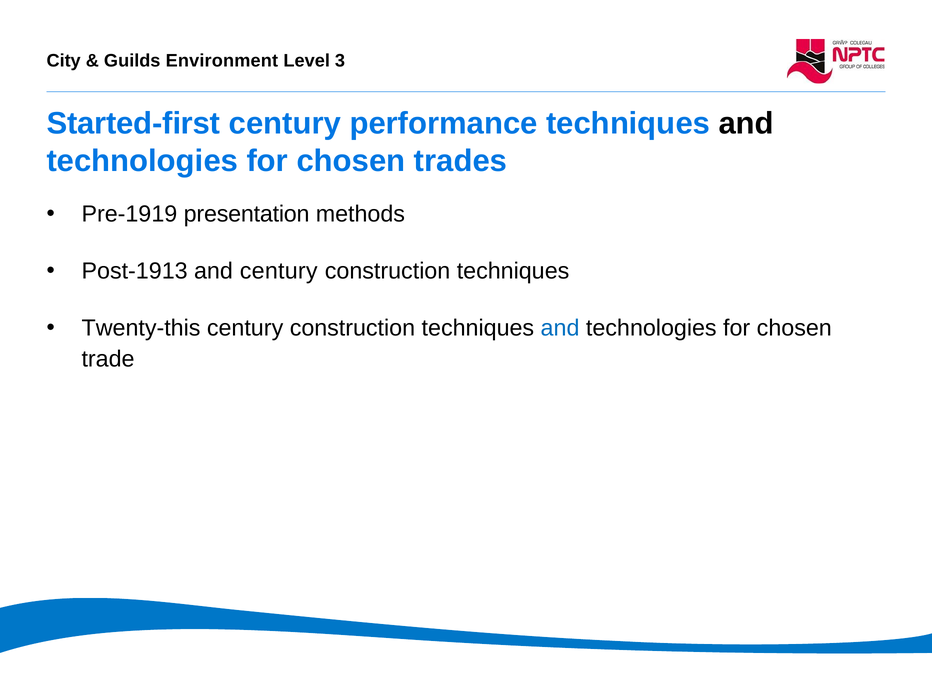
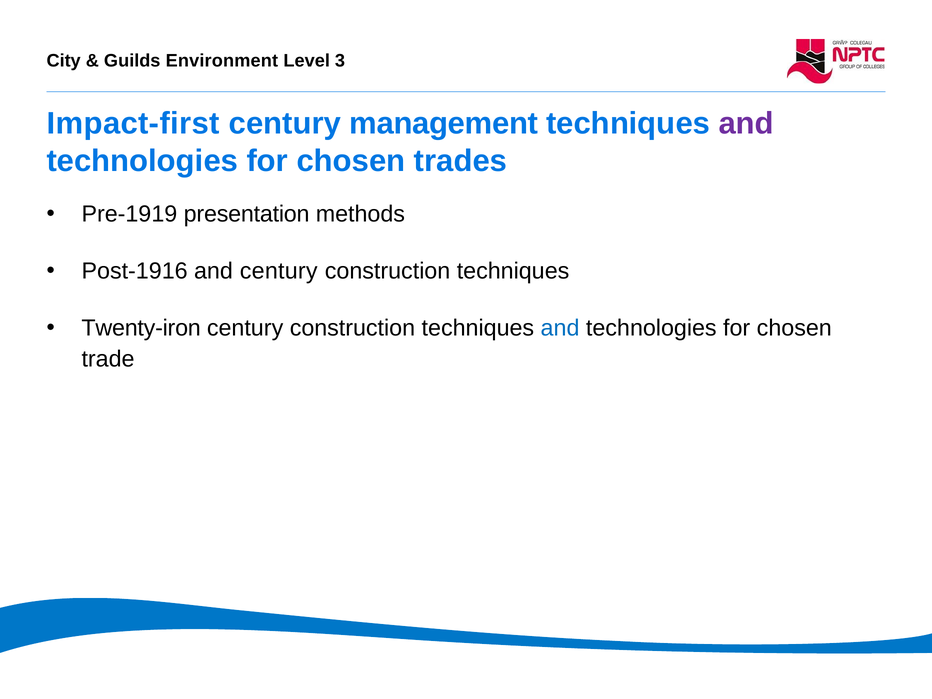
Started-first: Started-first -> Impact-first (133, 124)
performance: performance -> management (444, 124)
and colour: black -> purple (746, 124)
Post-1913: Post-1913 -> Post-1916 (135, 271)
Twenty-this: Twenty-this -> Twenty-iron (141, 328)
